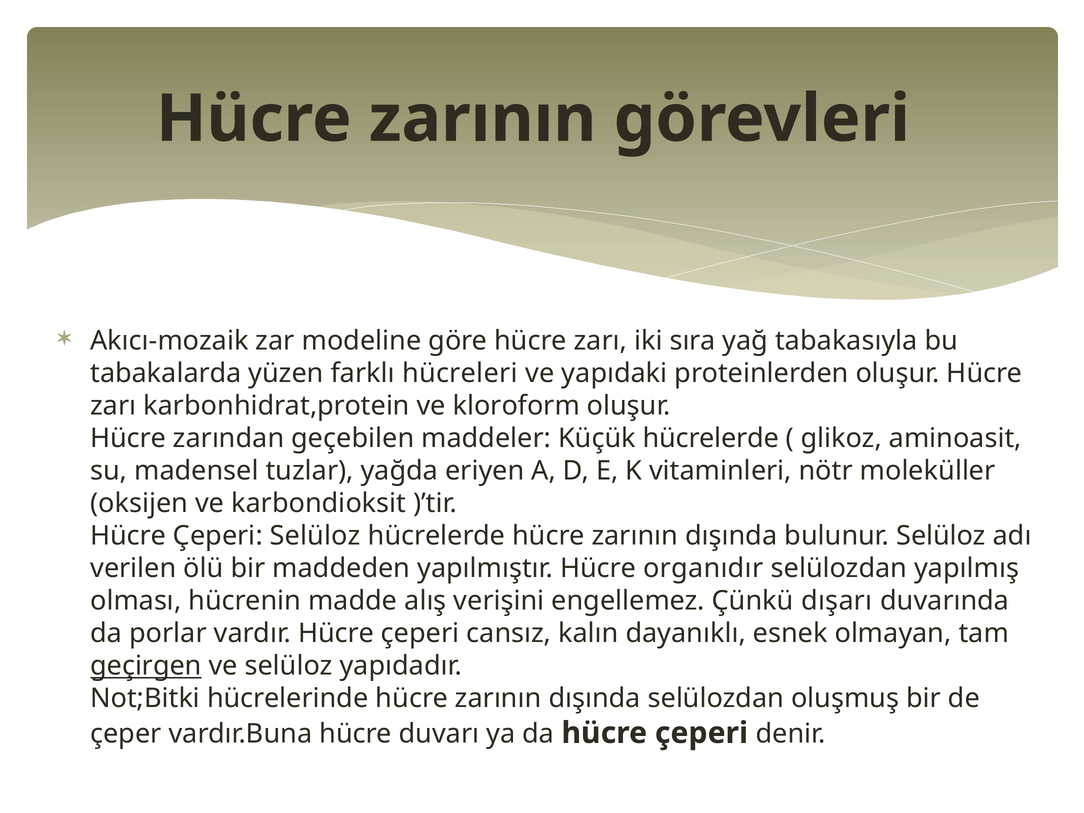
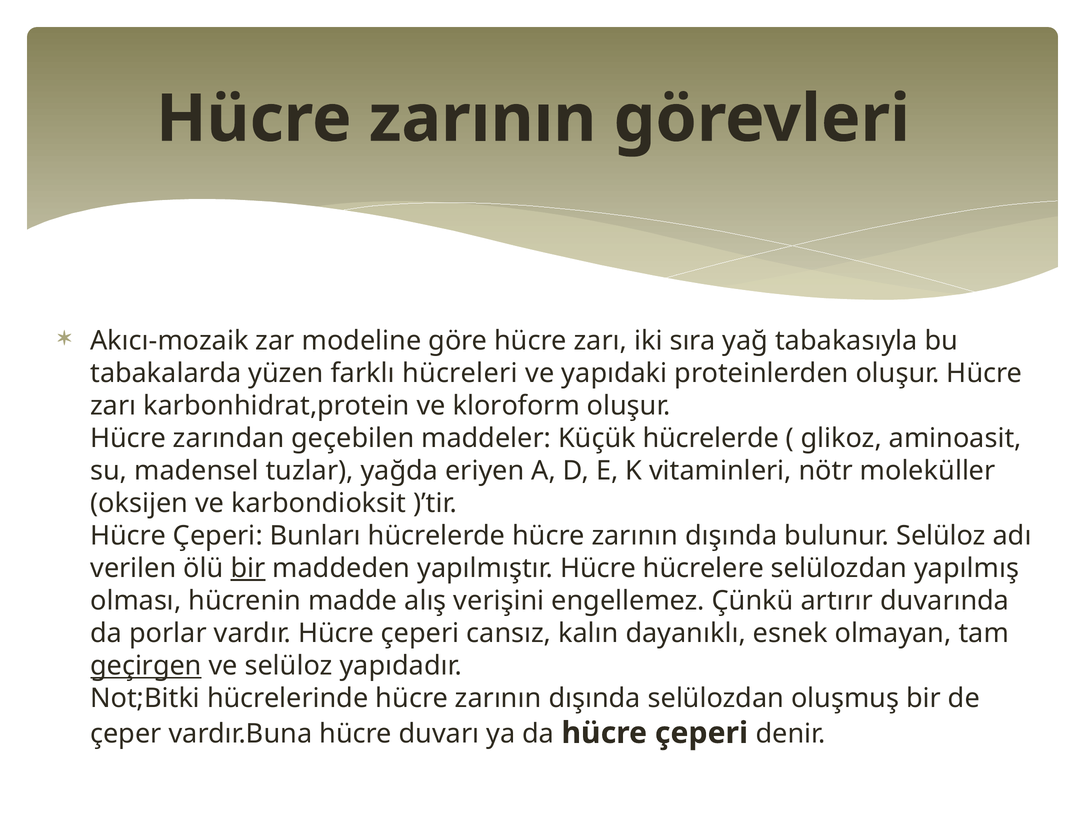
Çeperi Selüloz: Selüloz -> Bunları (315, 536)
bir underline: none -> present (248, 568)
organıdır: organıdır -> hücrelere (703, 568)
dışarı: dışarı -> artırır (837, 601)
